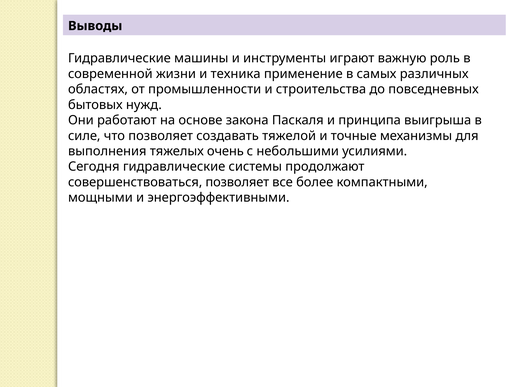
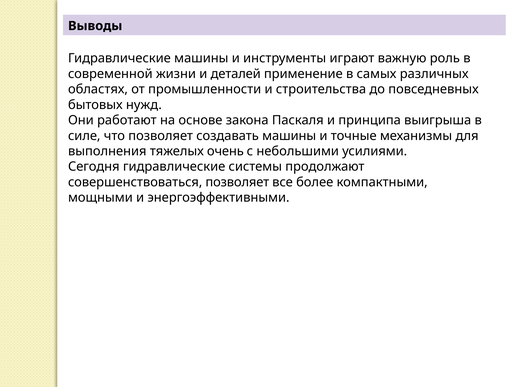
техника: техника -> деталей (236, 74)
создавать тяжелой: тяжелой -> машины (289, 136)
